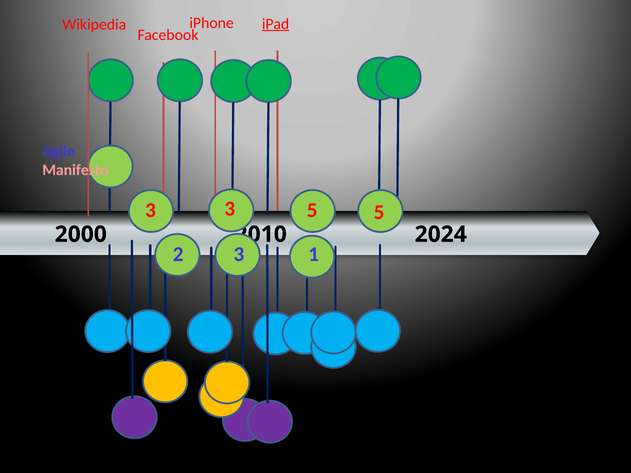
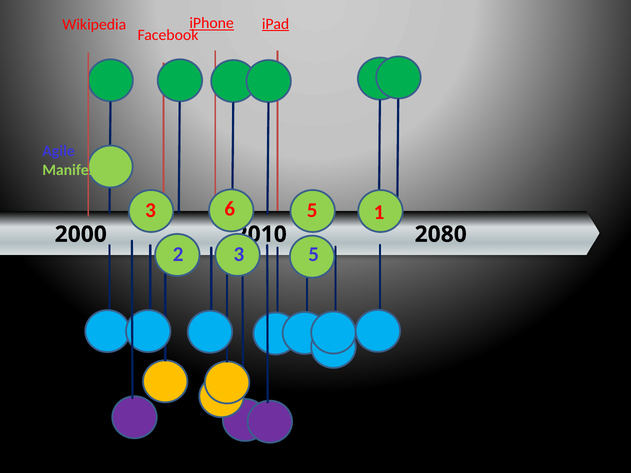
iPhone underline: none -> present (212, 23)
Manifesto colour: pink -> light green (75, 170)
3 3: 3 -> 6 (230, 209)
5 5: 5 -> 1 (379, 212)
2024: 2024 -> 2080 (441, 234)
2 1: 1 -> 5 (314, 255)
